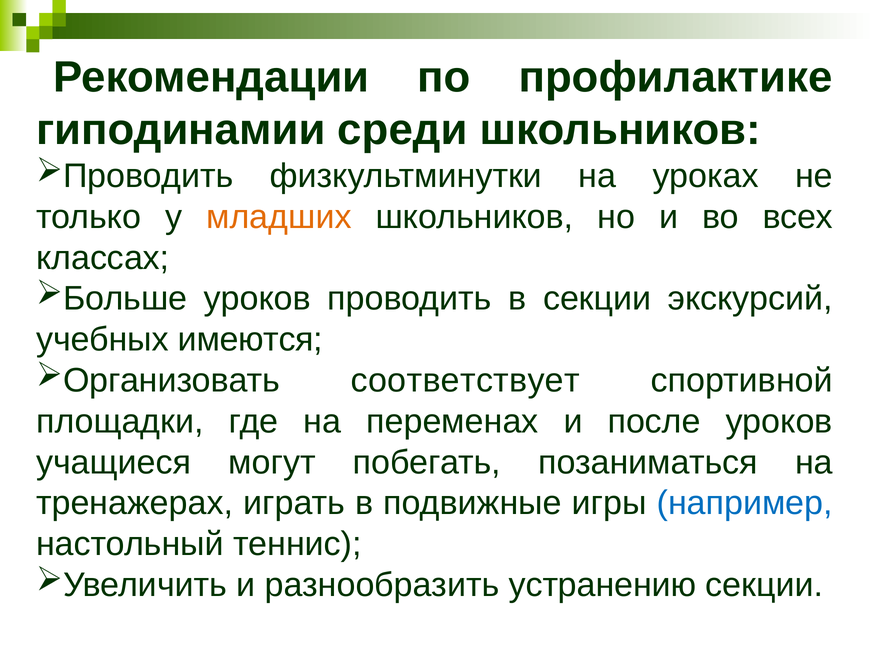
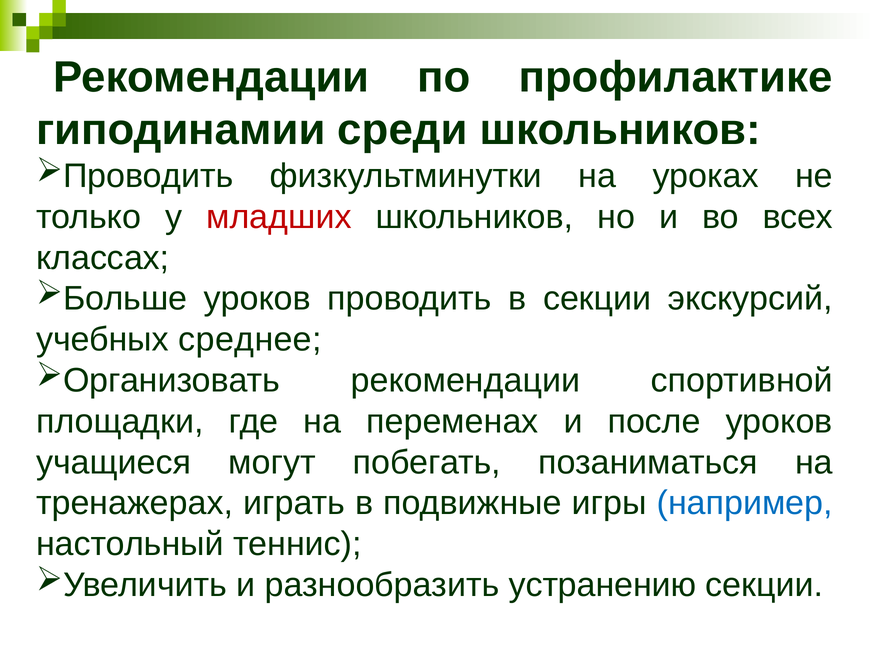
младших colour: orange -> red (279, 217)
имеются: имеются -> среднее (250, 340)
соответствует: соответствует -> рекомендации (465, 381)
